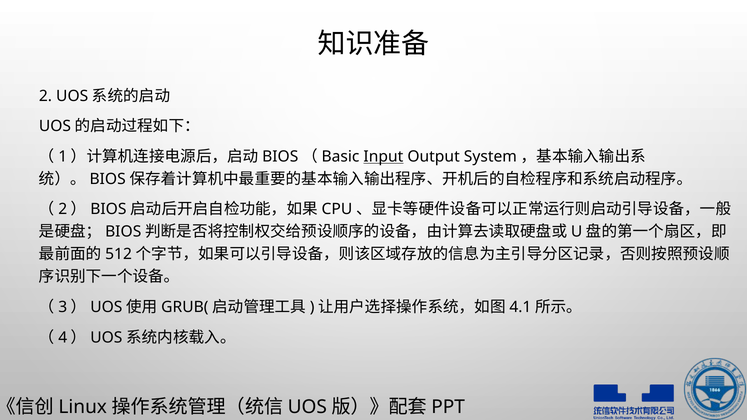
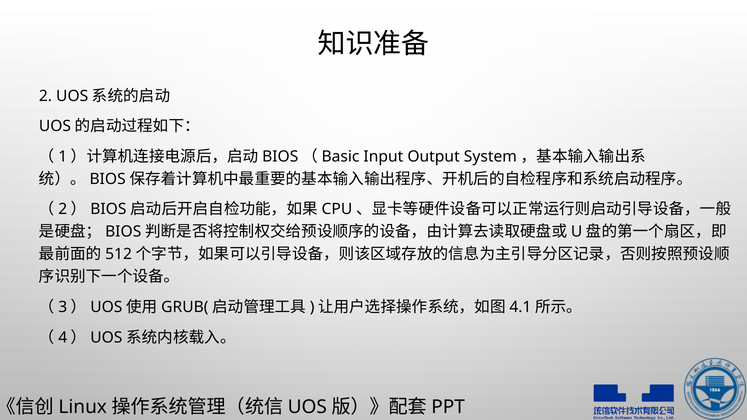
Input underline: present -> none (383, 157)
